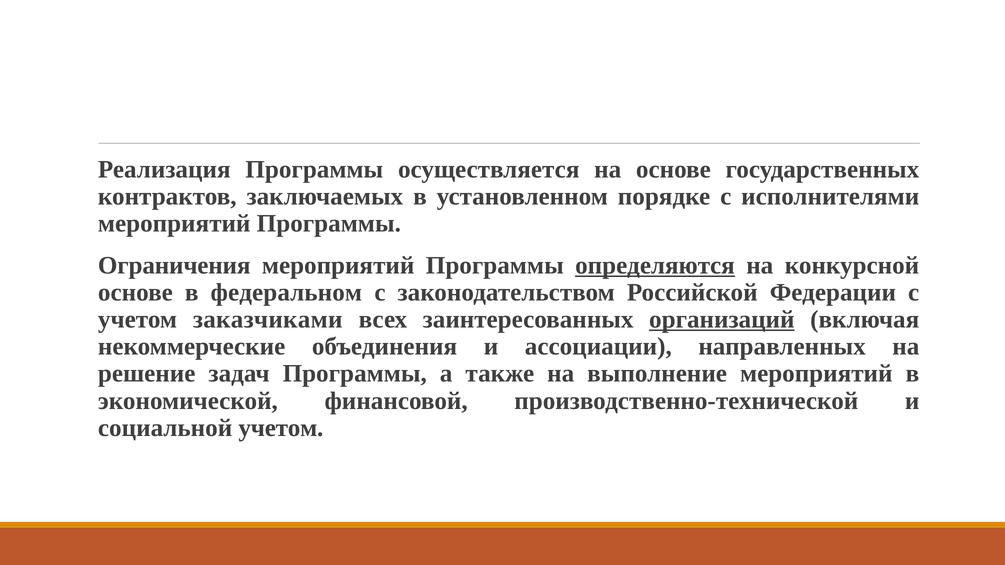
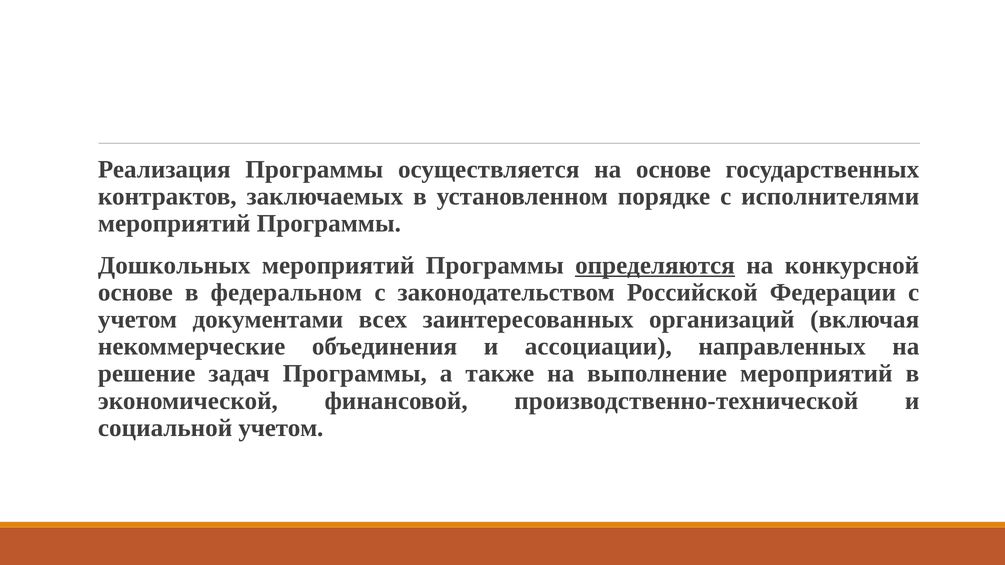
Ограничения: Ограничения -> Дошкольных (174, 265)
заказчиками: заказчиками -> документами (268, 320)
организаций underline: present -> none (722, 320)
